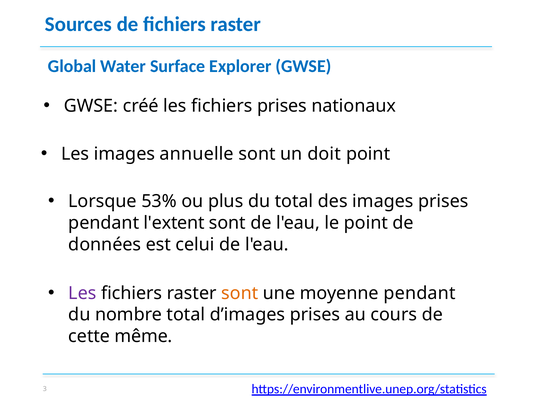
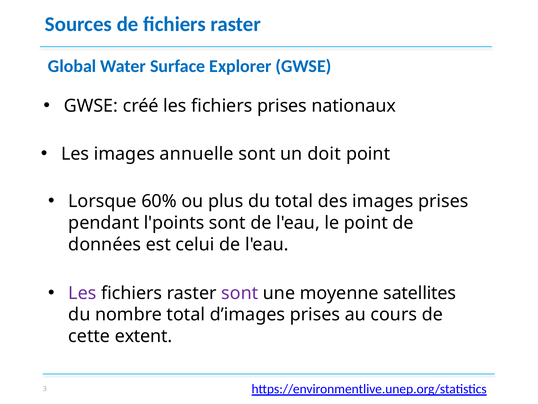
53%: 53% -> 60% (159, 201)
l'extent: l'extent -> l'points (174, 223)
sont colour: orange -> purple (240, 293)
moyenne pendant: pendant -> satellites (420, 293)
même: même -> extent (143, 336)
